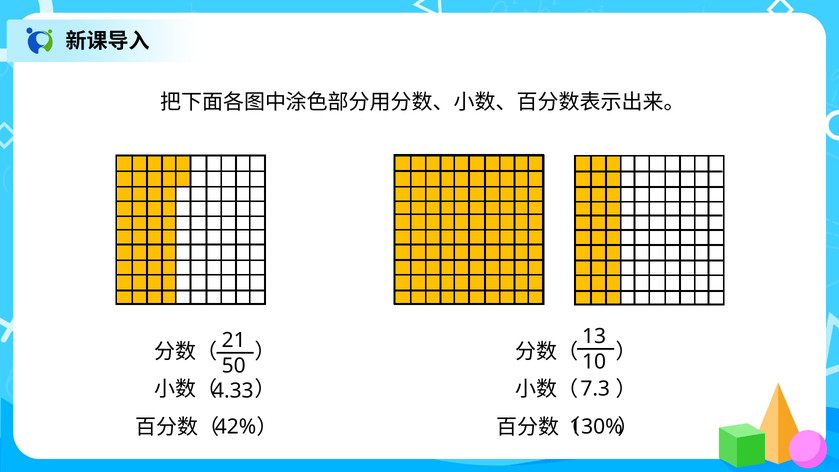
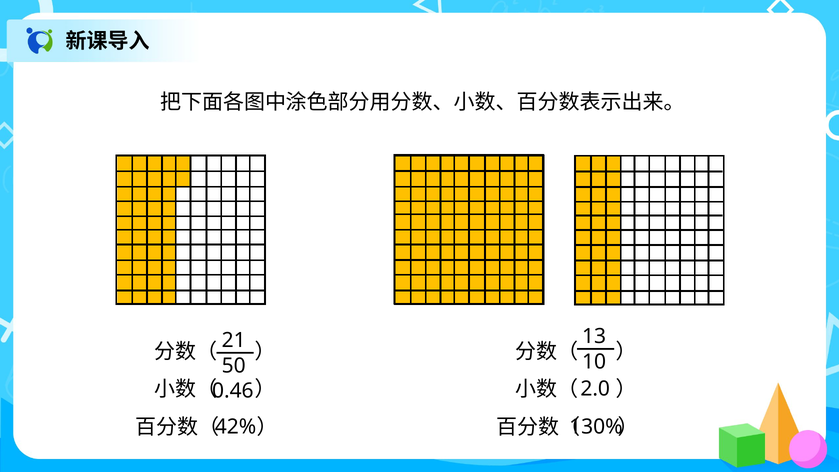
7.3: 7.3 -> 2.0 (595, 389)
4.33: 4.33 -> 0.46 (233, 391)
